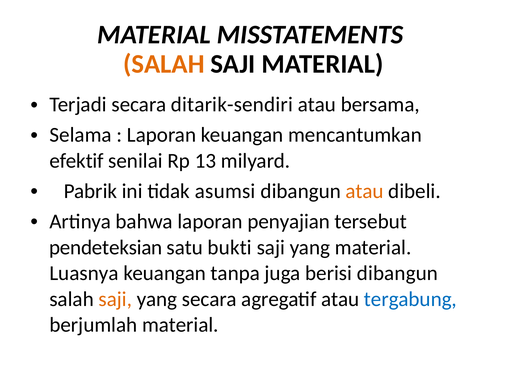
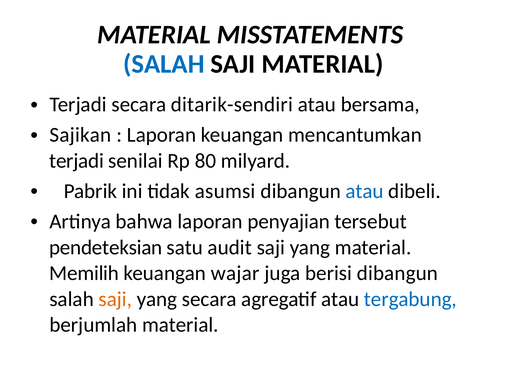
SALAH colour: orange -> blue (164, 64)
Selama: Selama -> Sajikan (80, 135)
efektif: efektif -> terjadi (77, 161)
13: 13 -> 80 (205, 161)
atau colour: orange -> blue (365, 191)
bukti: bukti -> audit (230, 247)
Luasnya: Luasnya -> Memilih (84, 273)
tanpa: tanpa -> wajar (235, 273)
